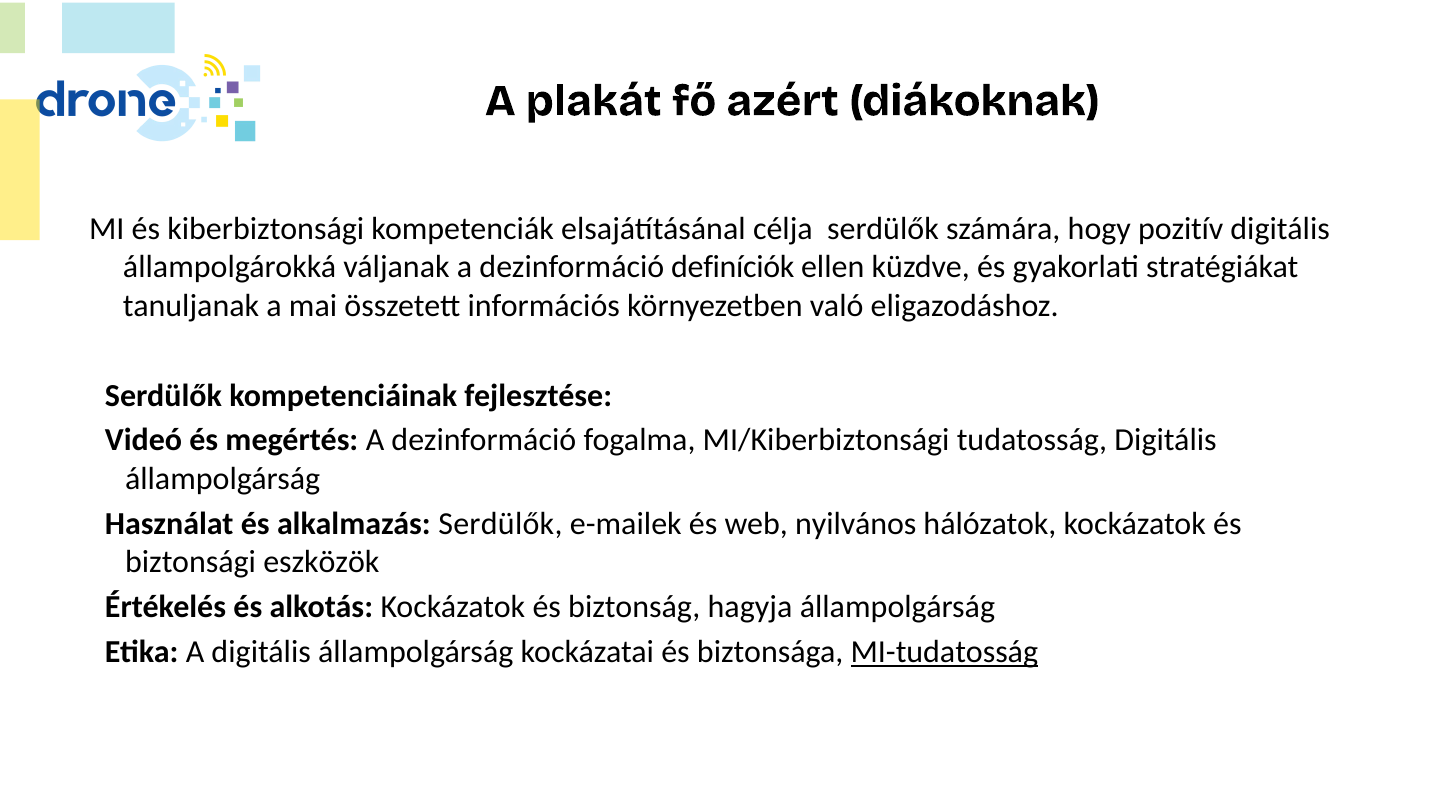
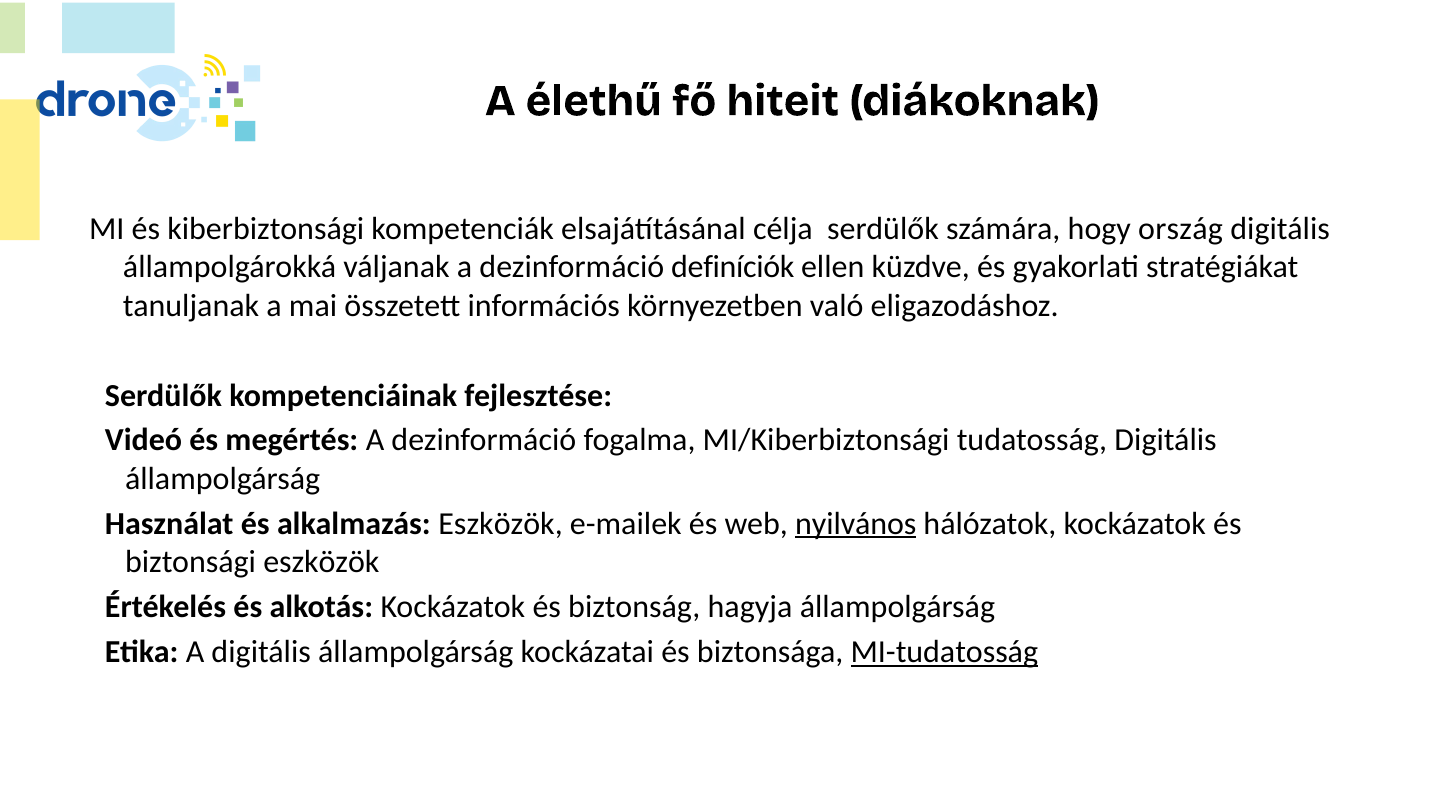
plakát: plakát -> élethű (594, 101)
azért: azért -> hiteit (783, 101)
pozitív: pozitív -> ország (1181, 229)
alkalmazás Serdülők: Serdülők -> Eszközök (501, 524)
nyilvános underline: none -> present (856, 524)
